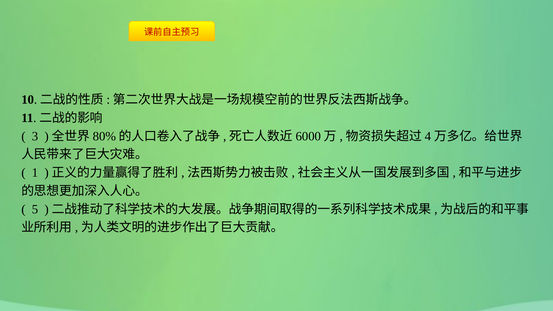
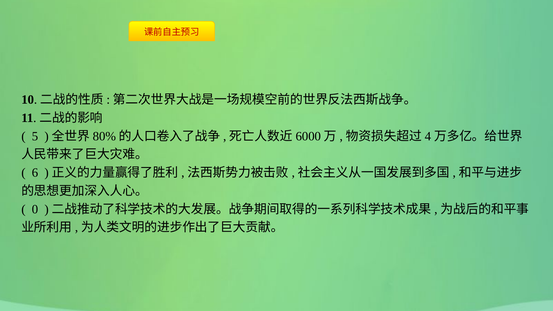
3: 3 -> 5 (35, 136)
1: 1 -> 6 (35, 173)
5: 5 -> 0 (35, 209)
